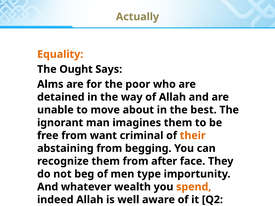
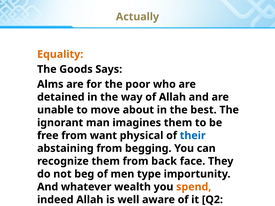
Ought: Ought -> Goods (76, 69)
criminal: criminal -> physical (142, 136)
their colour: orange -> blue (193, 136)
after: after -> back (164, 161)
